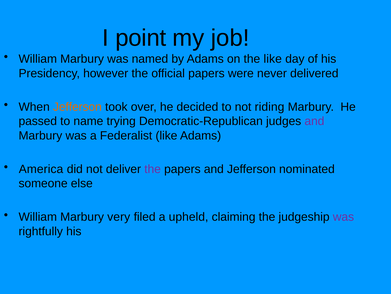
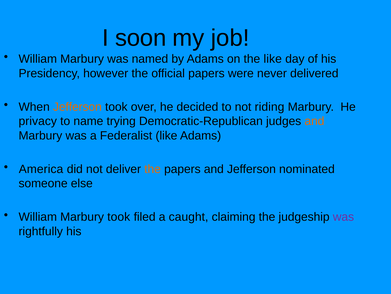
point: point -> soon (141, 38)
passed: passed -> privacy (38, 121)
and colour: purple -> orange (314, 121)
the colour: purple -> orange (153, 169)
Marbury very: very -> took (119, 216)
upheld: upheld -> caught (189, 216)
